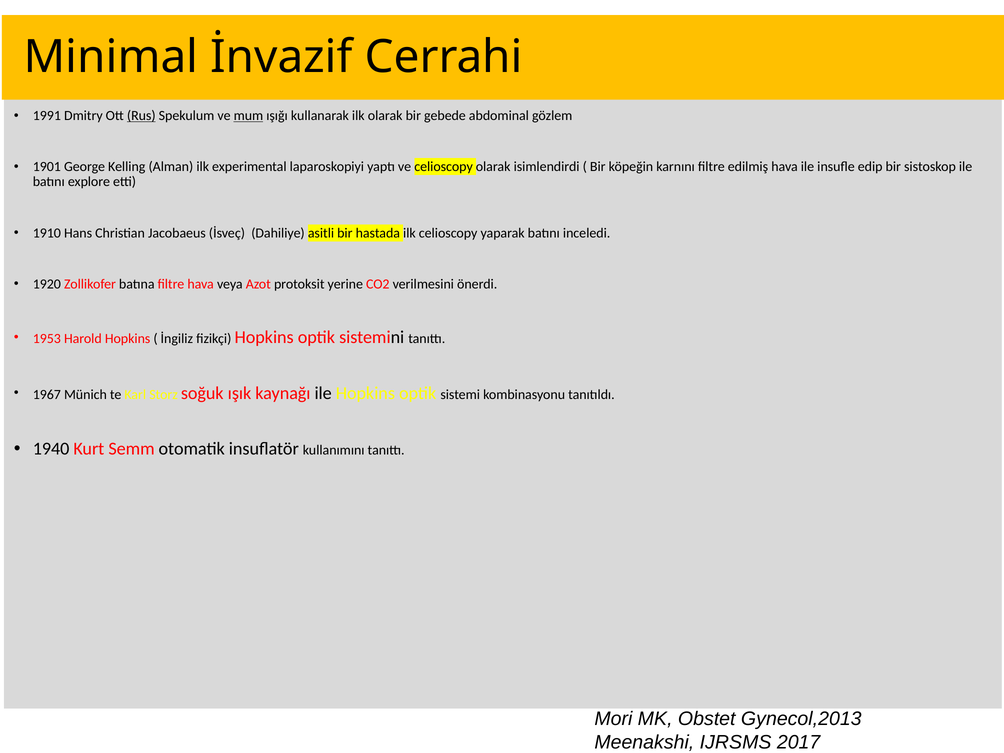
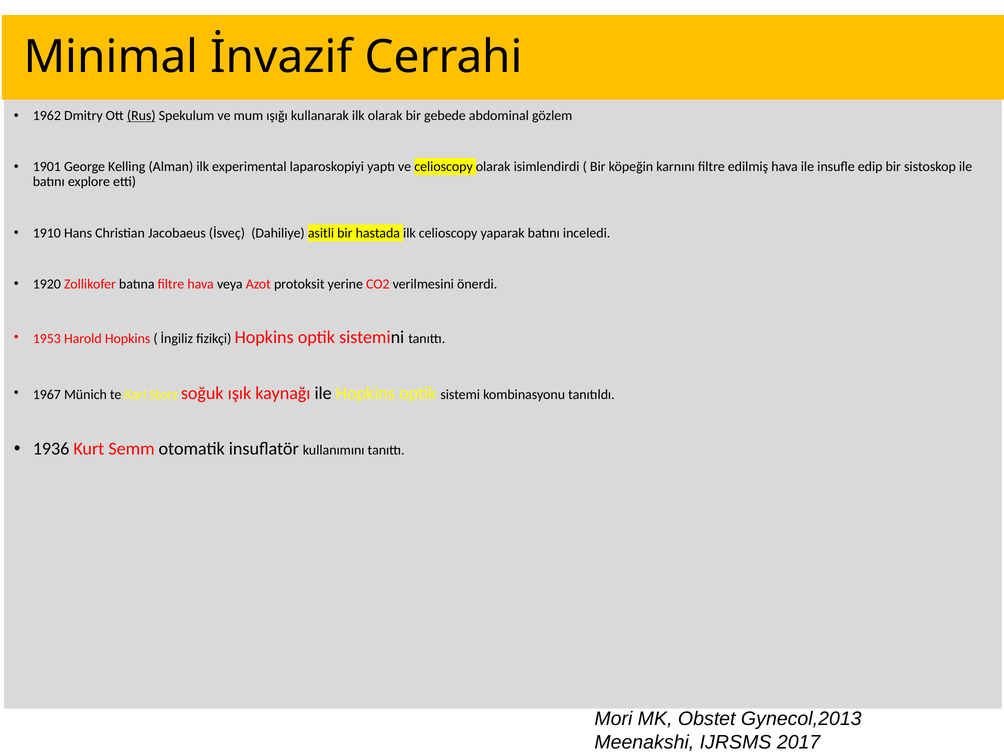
1991: 1991 -> 1962 (47, 116)
mum underline: present -> none (248, 116)
1940: 1940 -> 1936 (51, 449)
